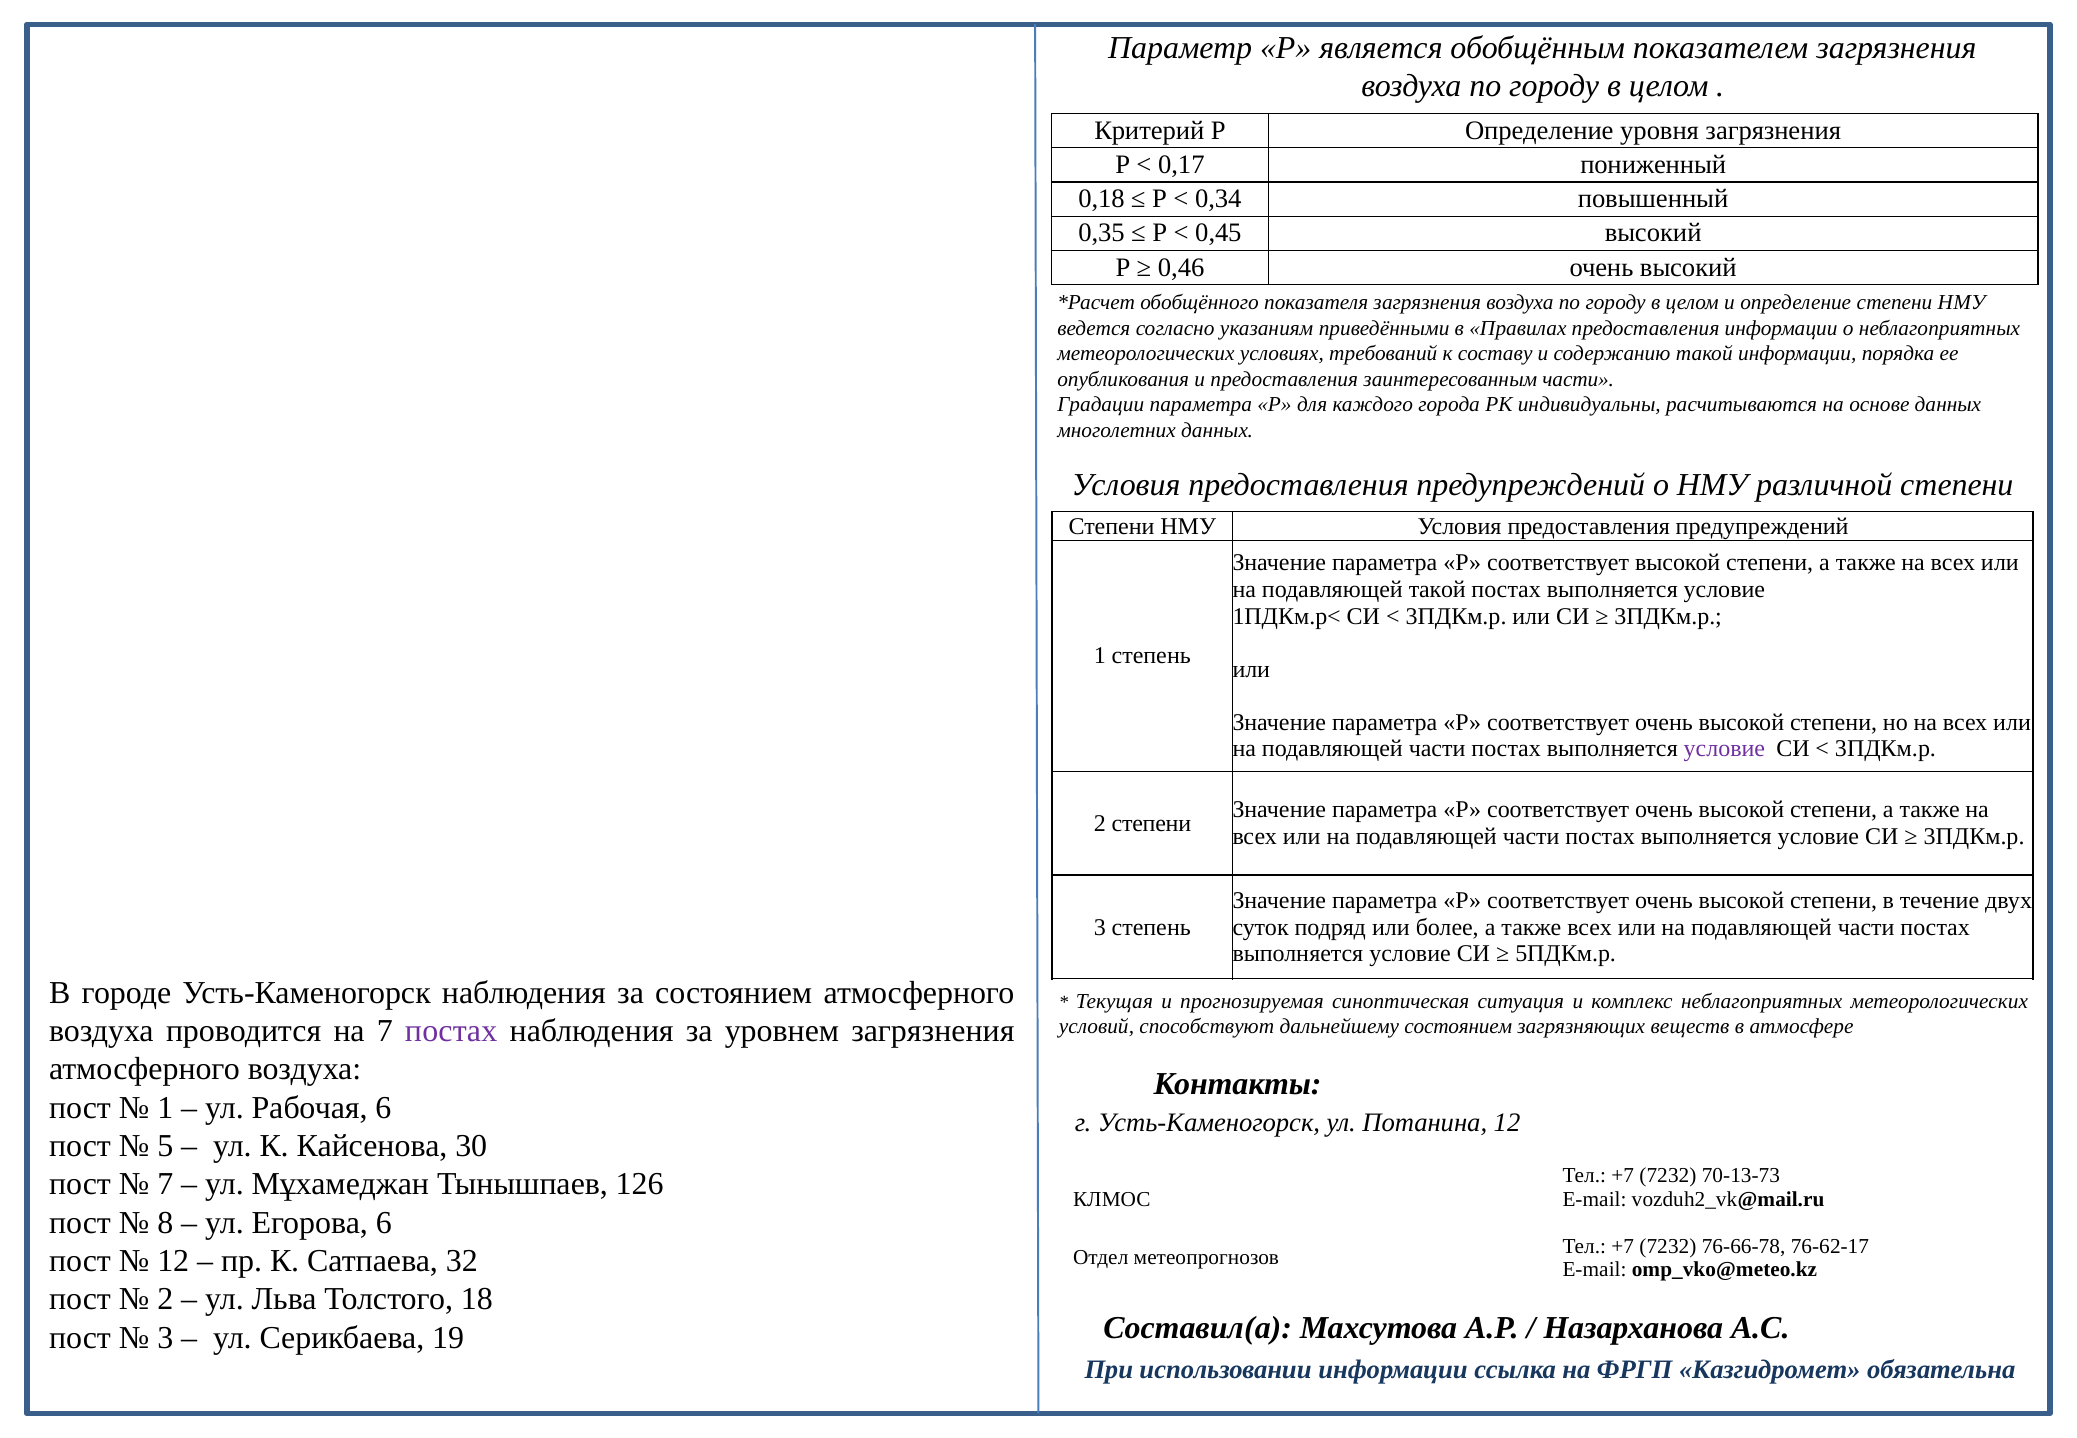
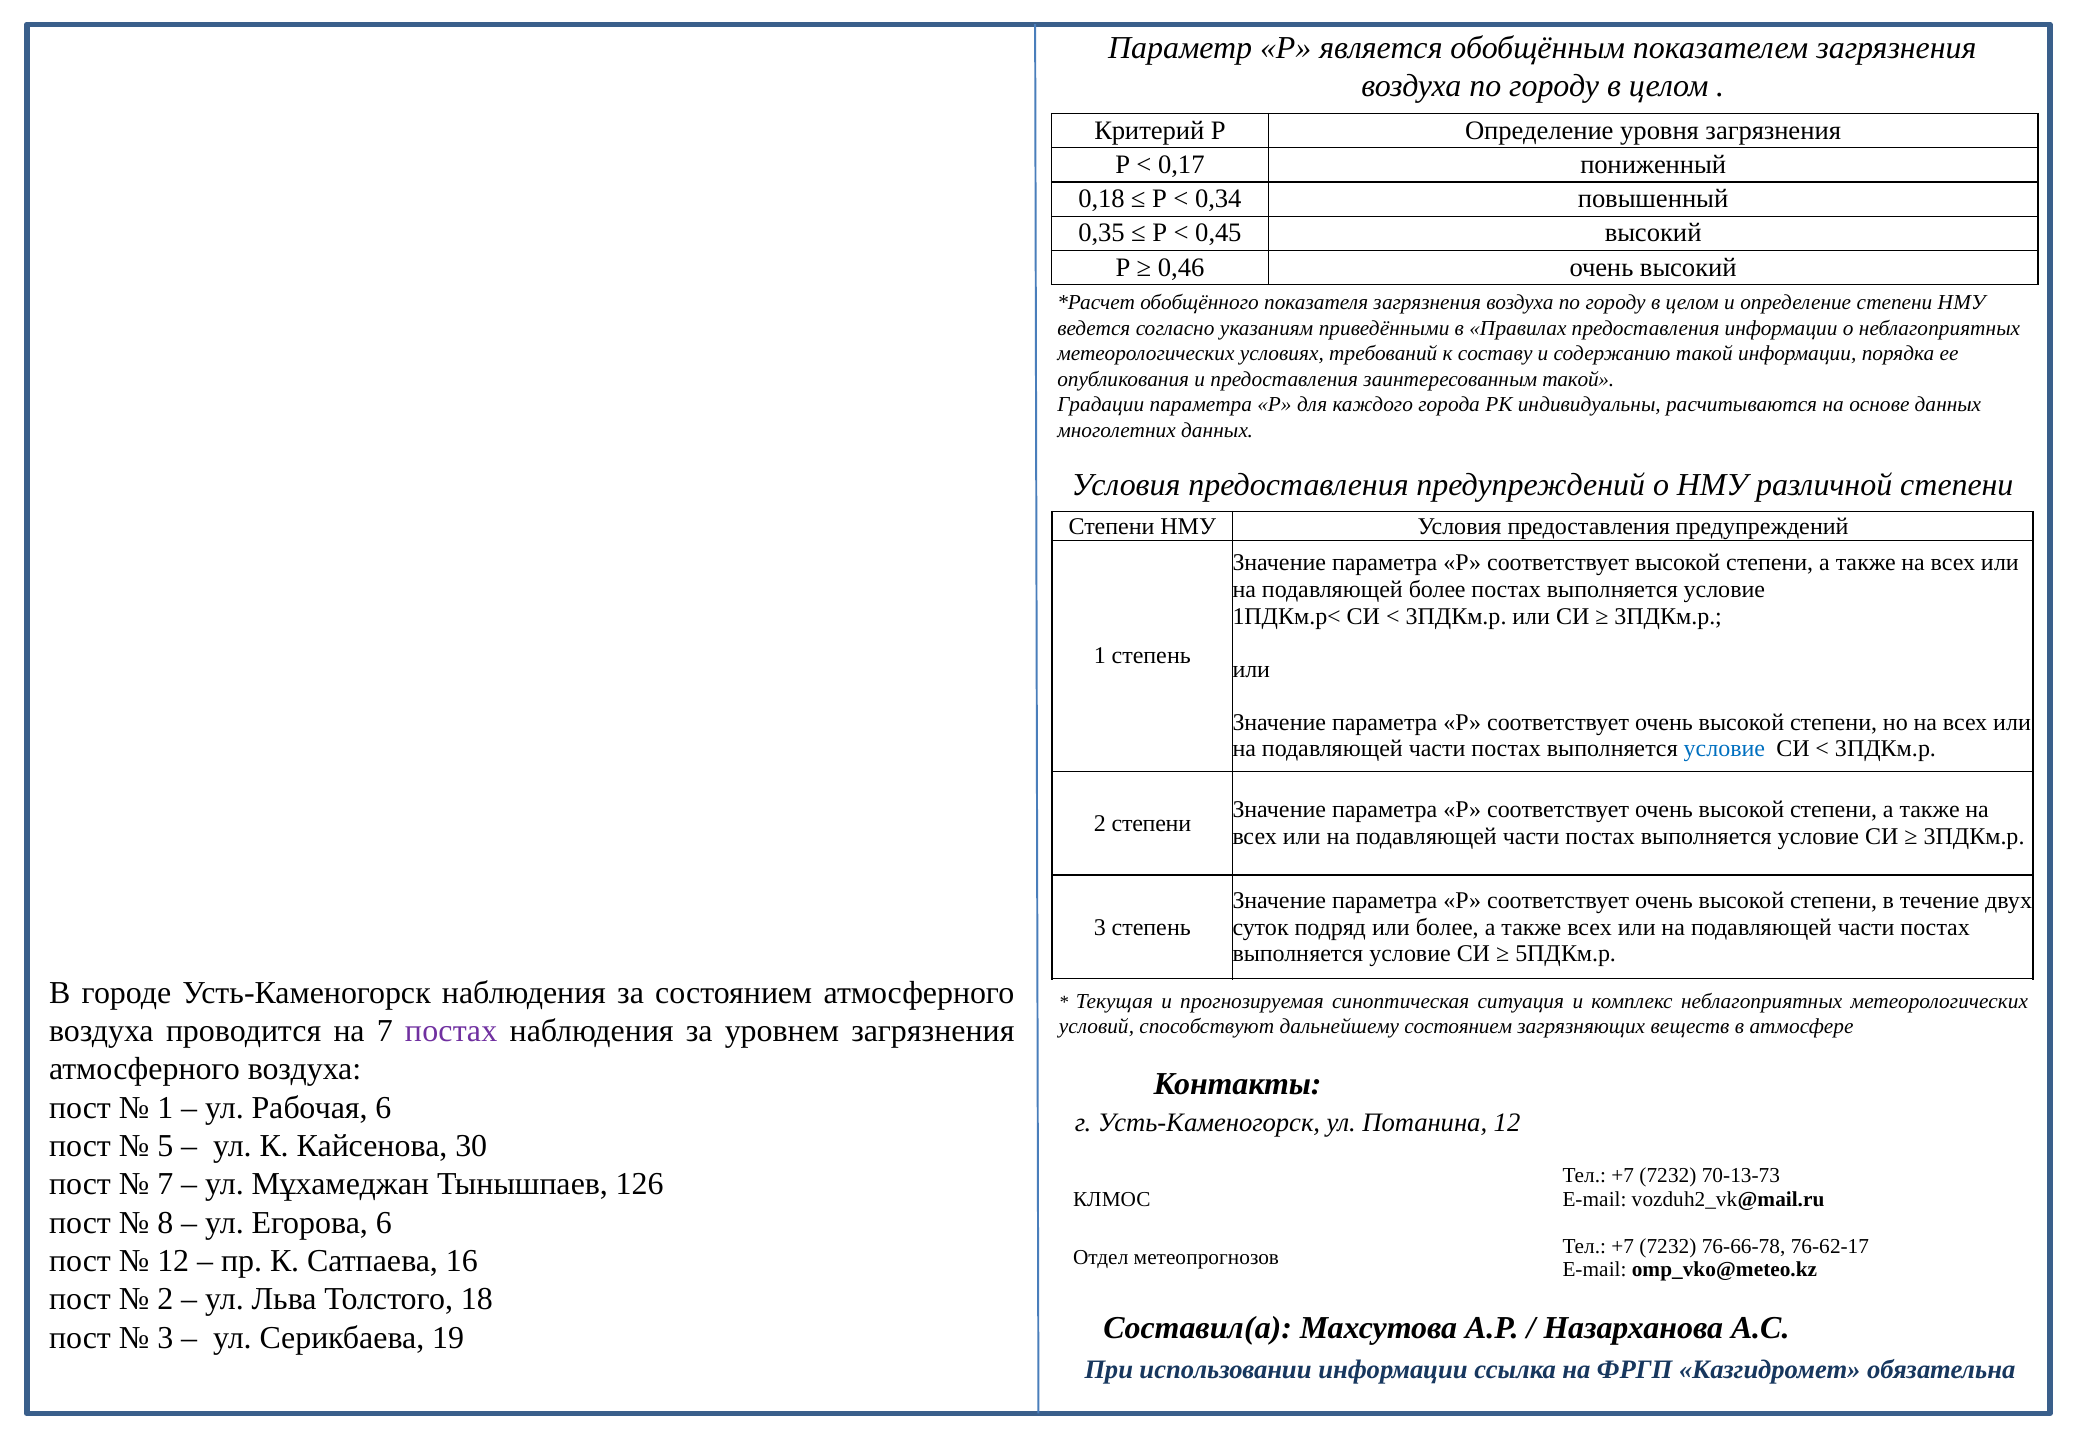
заинтересованным части: части -> такой (1578, 379)
подавляющей такой: такой -> более (1437, 590)
условие colour: purple -> blue (1724, 749)
32: 32 -> 16 (462, 1261)
